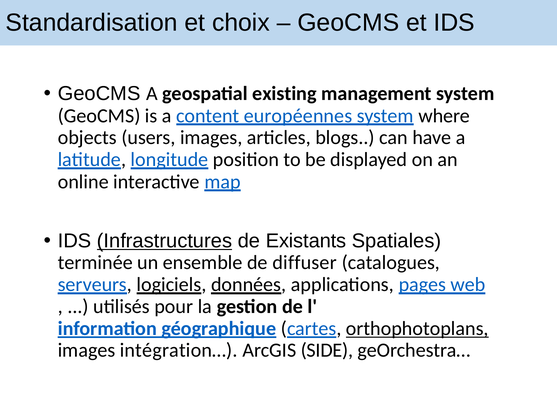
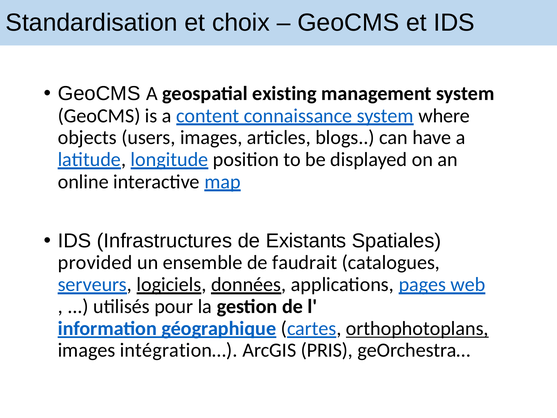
européennes: européennes -> connaissance (298, 116)
Infrastructures underline: present -> none (165, 241)
terminée: terminée -> provided (95, 262)
diffuser: diffuser -> faudrait (305, 262)
SIDE: SIDE -> PRIS (327, 350)
